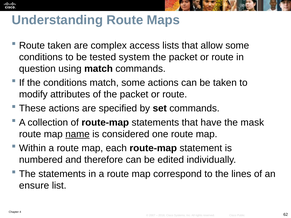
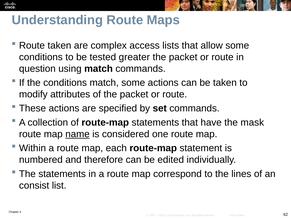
system: system -> greater (134, 57)
ensure: ensure -> consist (34, 186)
